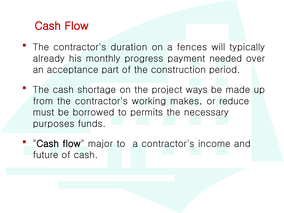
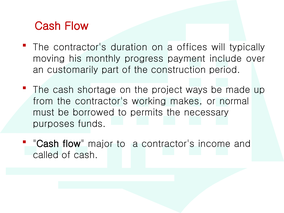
fences: fences -> offices (192, 47)
already: already -> moving (49, 59)
needed: needed -> include (226, 59)
acceptance: acceptance -> customarily (73, 70)
reduce: reduce -> normal (234, 101)
future: future -> called (46, 155)
